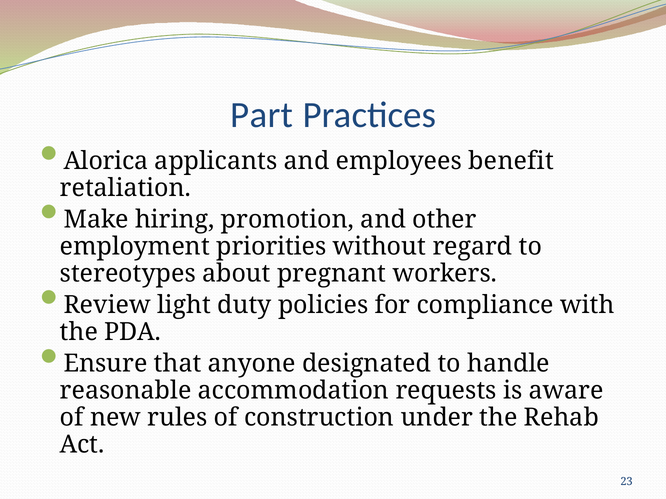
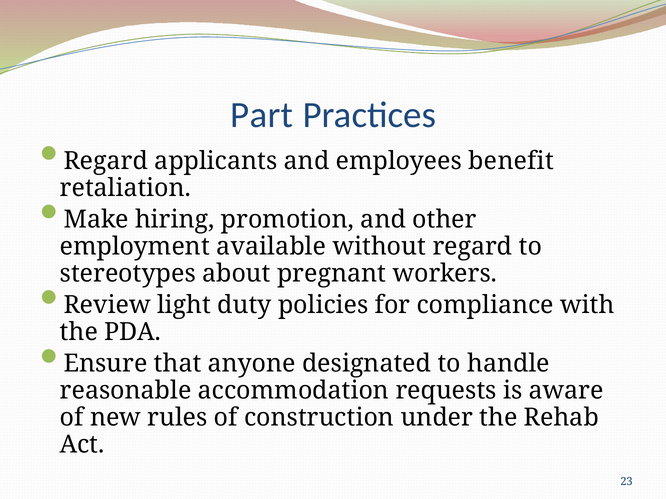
Alorica: Alorica -> Regard (106, 161)
priorities: priorities -> available (271, 247)
